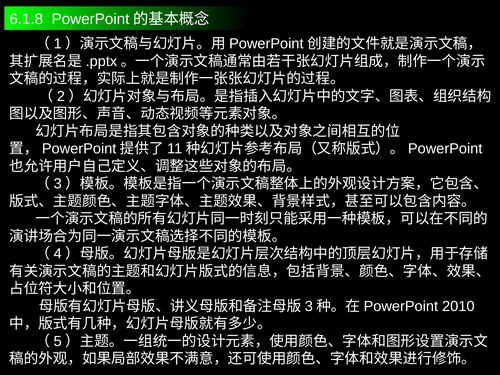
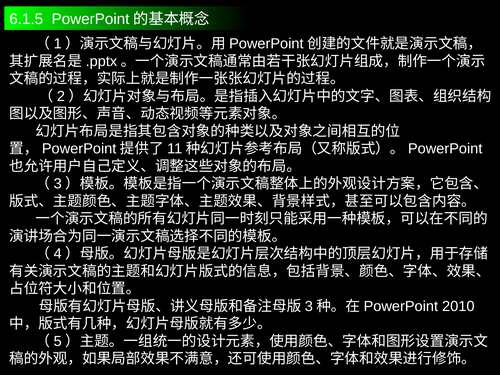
6.1.8: 6.1.8 -> 6.1.5 (26, 19)
